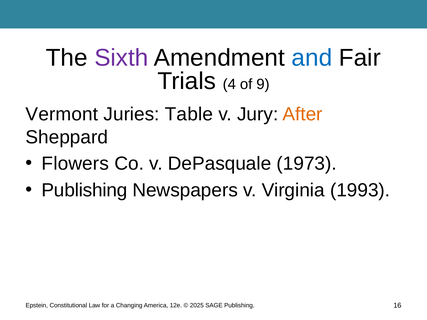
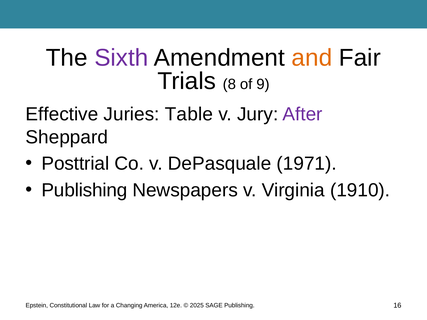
and colour: blue -> orange (312, 58)
4: 4 -> 8 (229, 84)
Vermont: Vermont -> Effective (62, 114)
After colour: orange -> purple (303, 114)
Flowers: Flowers -> Posttrial (75, 164)
1973: 1973 -> 1971 (307, 164)
1993: 1993 -> 1910 (360, 190)
